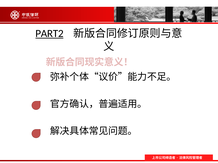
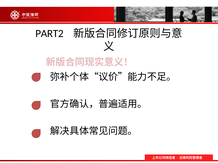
PART2 underline: present -> none (49, 34)
